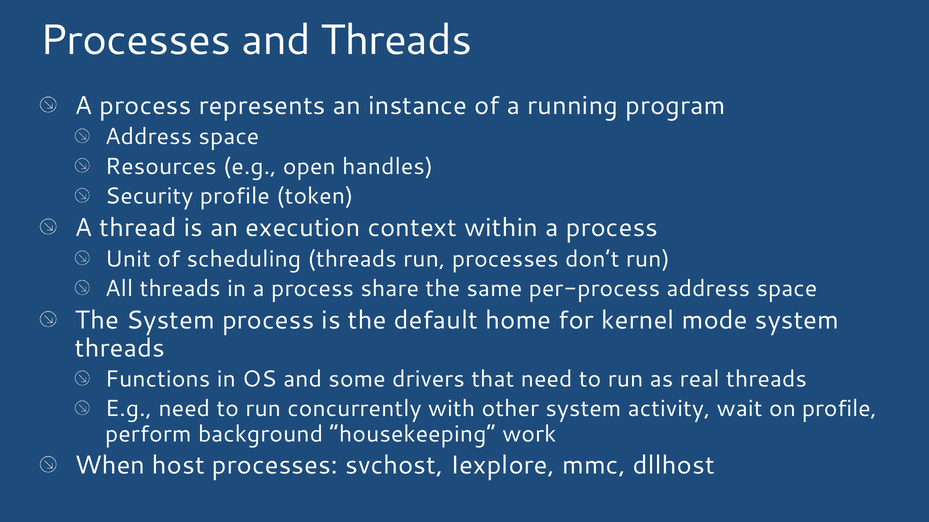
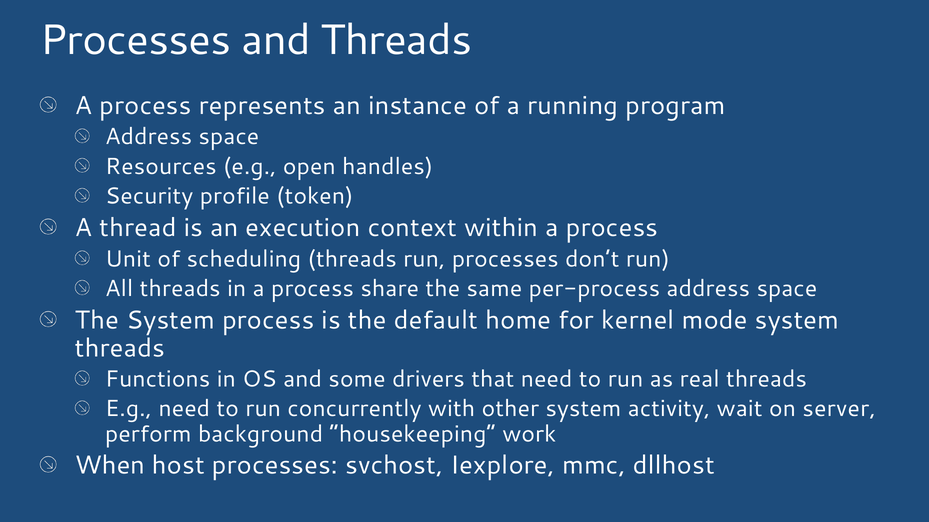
on profile: profile -> server (839, 409)
